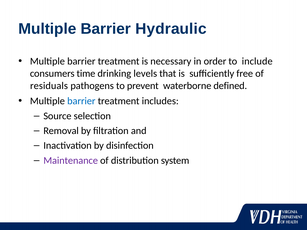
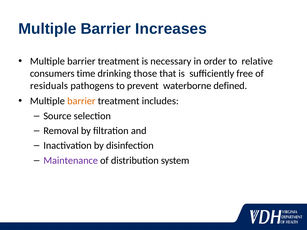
Hydraulic: Hydraulic -> Increases (171, 29)
include: include -> relative (257, 61)
levels: levels -> those (145, 74)
barrier colour: blue -> orange (81, 101)
